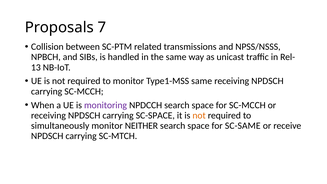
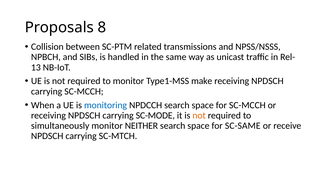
7: 7 -> 8 (102, 27)
Type1-MSS same: same -> make (202, 81)
monitoring colour: purple -> blue (106, 105)
SC-SPACE: SC-SPACE -> SC-MODE (155, 115)
